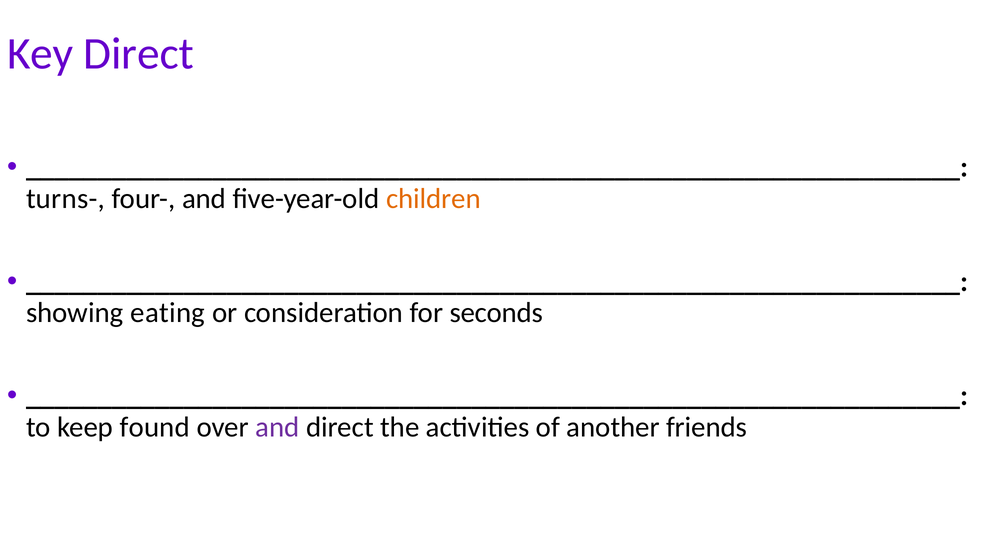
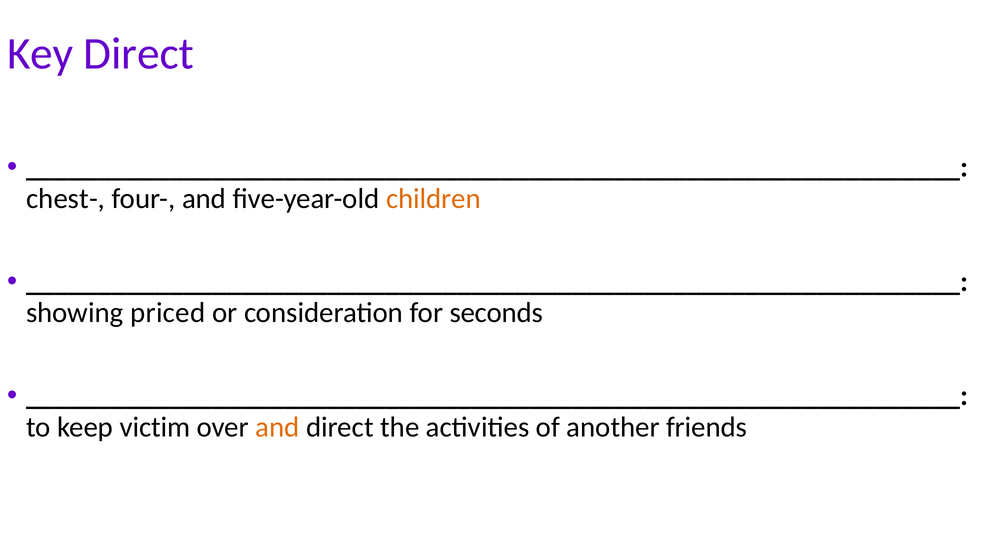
turns-: turns- -> chest- (66, 199)
eating: eating -> priced (168, 313)
found: found -> victim (155, 427)
and colour: purple -> orange (277, 427)
